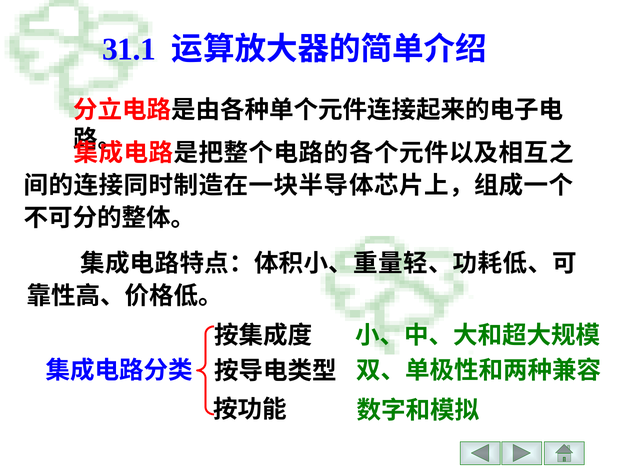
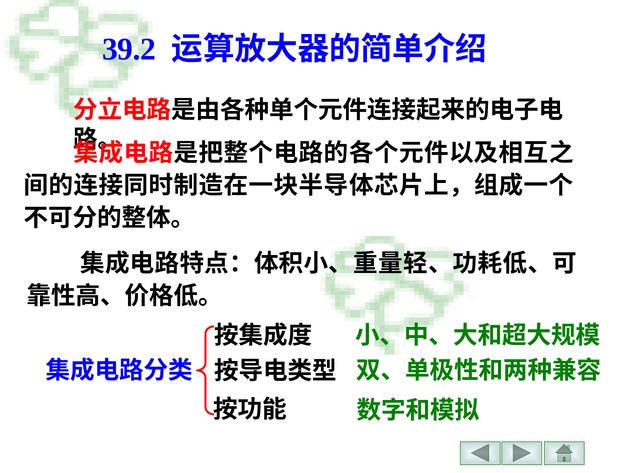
31.1: 31.1 -> 39.2 (129, 49)
